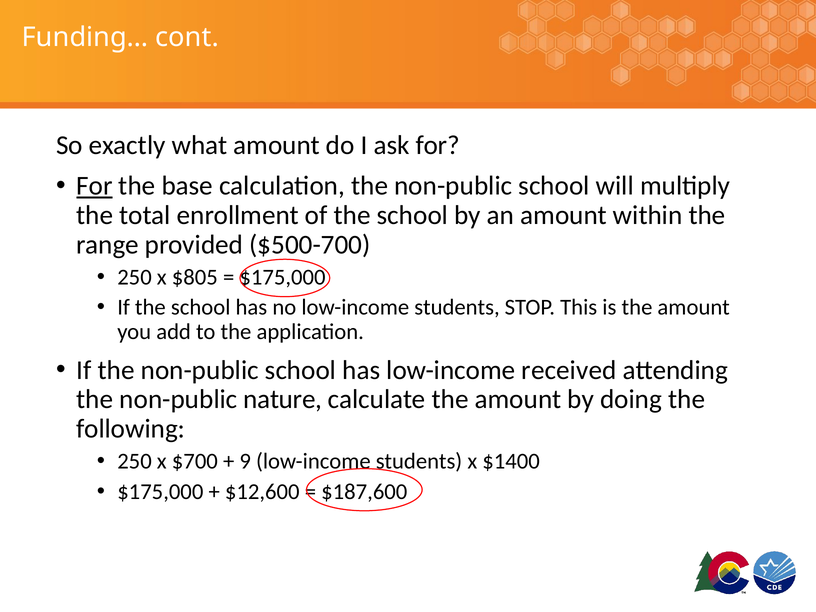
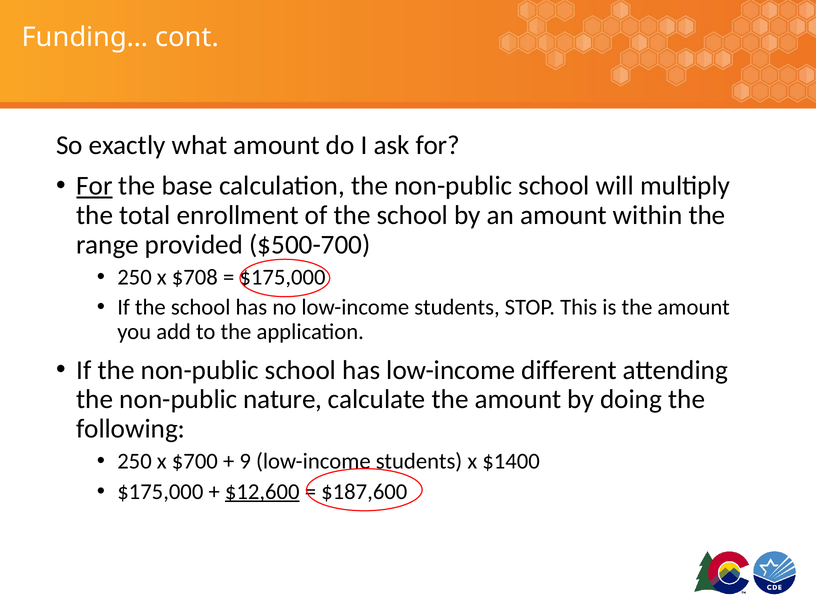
$805: $805 -> $708 (195, 277)
received: received -> different (569, 370)
$12,600 underline: none -> present (262, 492)
